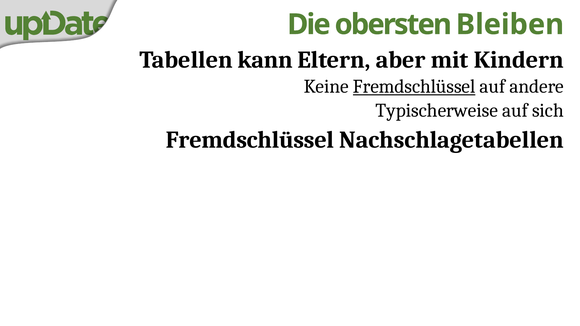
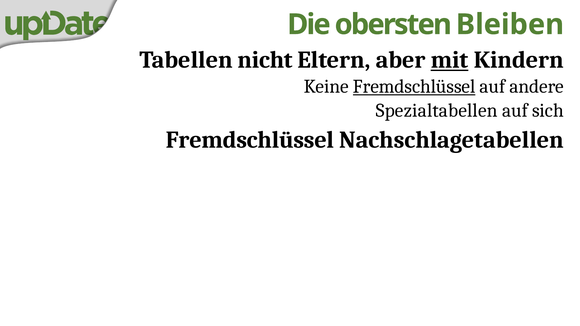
kann: kann -> nicht (265, 60)
mit underline: none -> present (450, 60)
Typischerweise: Typischerweise -> Spezialtabellen (437, 110)
